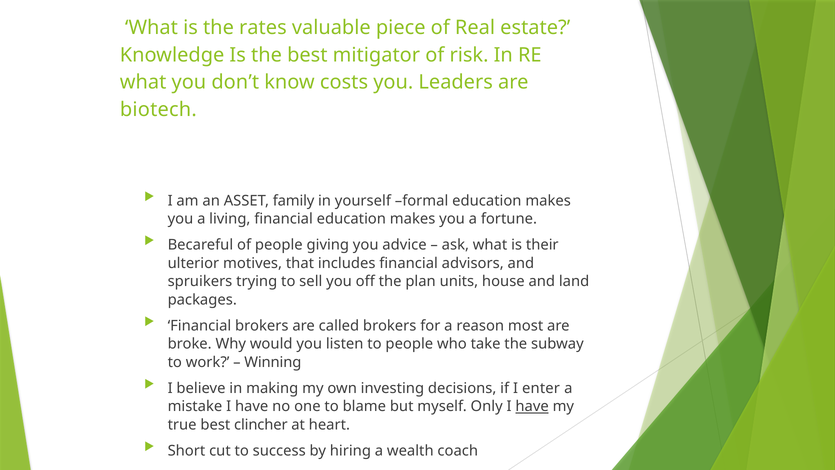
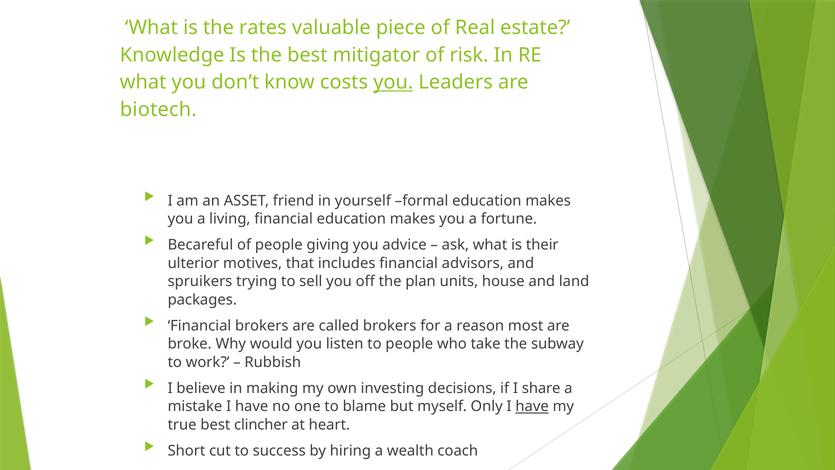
you underline: none -> present (393, 82)
family: family -> friend (294, 201)
Winning: Winning -> Rubbish (273, 362)
enter: enter -> share (541, 388)
